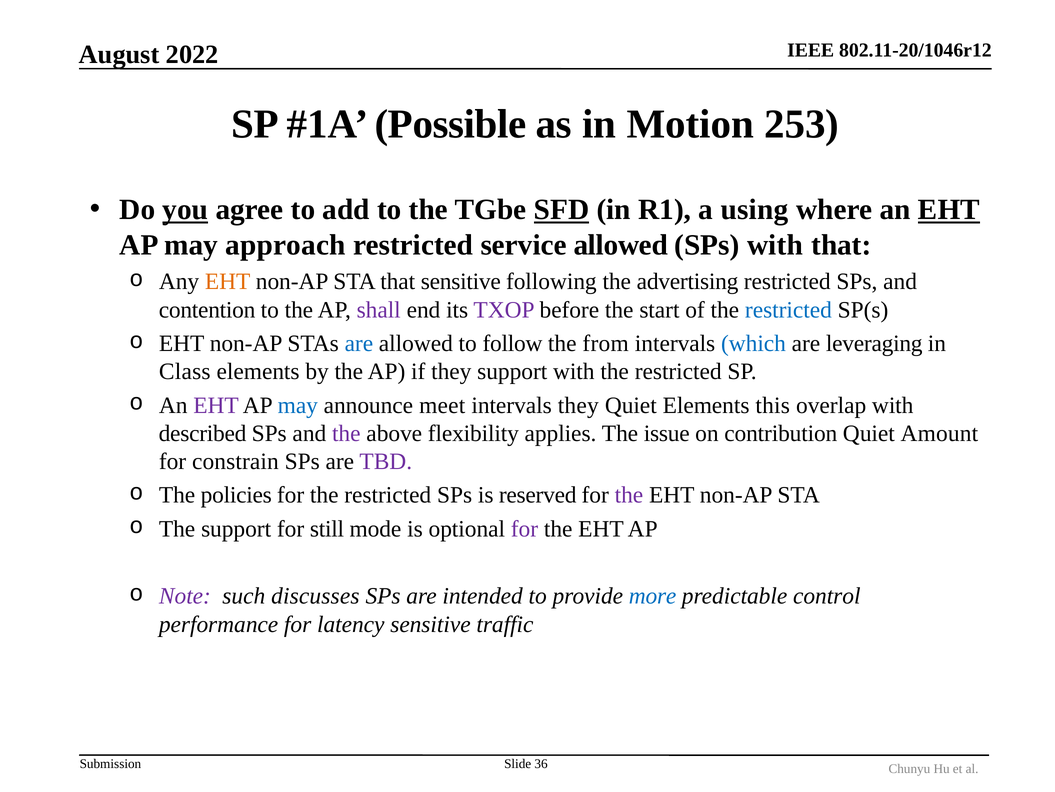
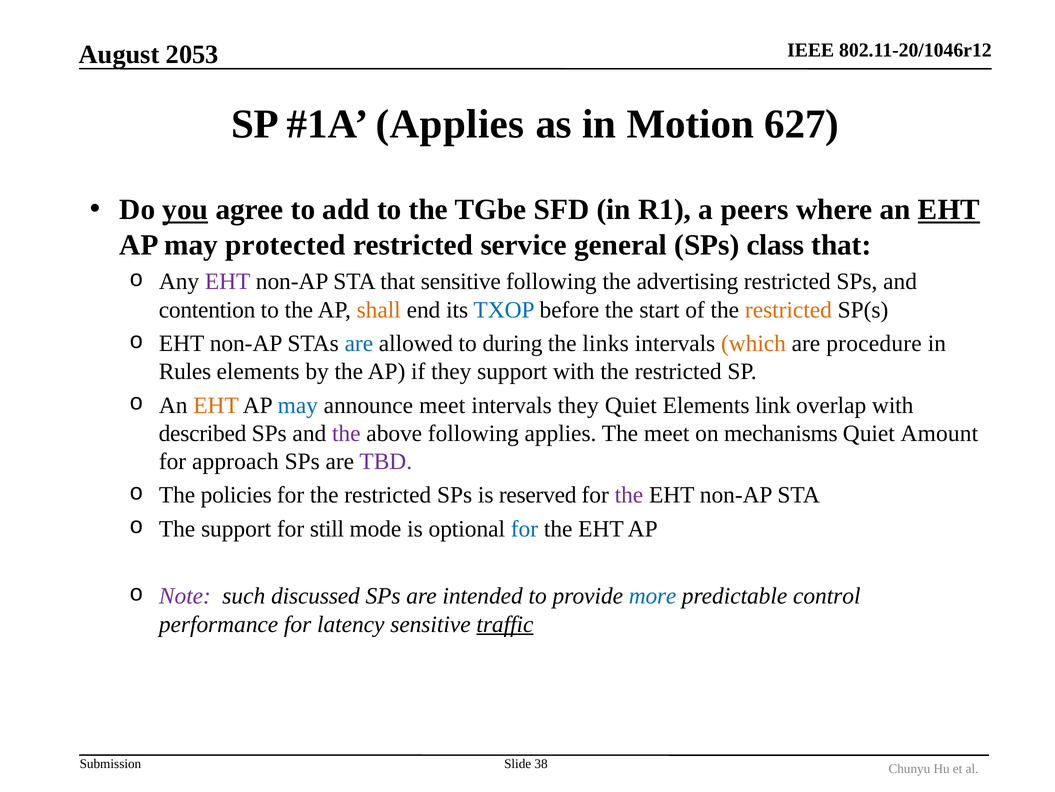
2022: 2022 -> 2053 (192, 55)
Possible: Possible -> Applies (450, 124)
253: 253 -> 627 (802, 124)
SFD underline: present -> none (561, 210)
using: using -> peers (755, 210)
approach: approach -> protected (286, 245)
service allowed: allowed -> general (621, 245)
SPs with: with -> class (775, 245)
EHT colour: orange -> purple (228, 281)
shall colour: purple -> orange (379, 310)
TXOP colour: purple -> blue (504, 310)
restricted colour: blue -> orange (788, 310)
follow: follow -> during (513, 343)
from: from -> links (606, 343)
which colour: blue -> orange (753, 343)
leveraging: leveraging -> procedure (874, 343)
Class: Class -> Rules (185, 371)
EHT colour: purple -> orange (216, 405)
this: this -> link (773, 405)
above flexibility: flexibility -> following (473, 433)
The issue: issue -> meet (667, 433)
contribution: contribution -> mechanisms (781, 433)
constrain: constrain -> approach (235, 461)
for colour: purple -> blue (524, 528)
discusses: discusses -> discussed (315, 596)
traffic underline: none -> present (505, 624)
36: 36 -> 38 (541, 763)
